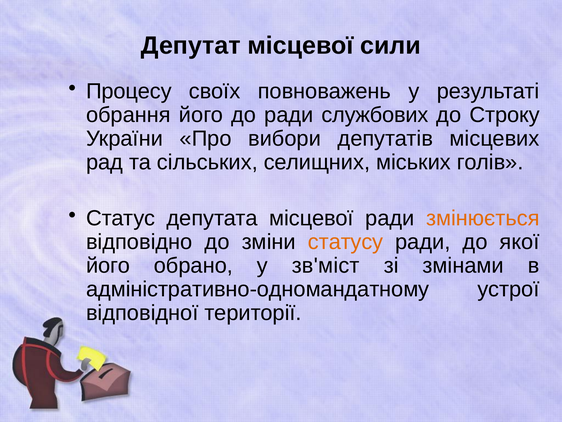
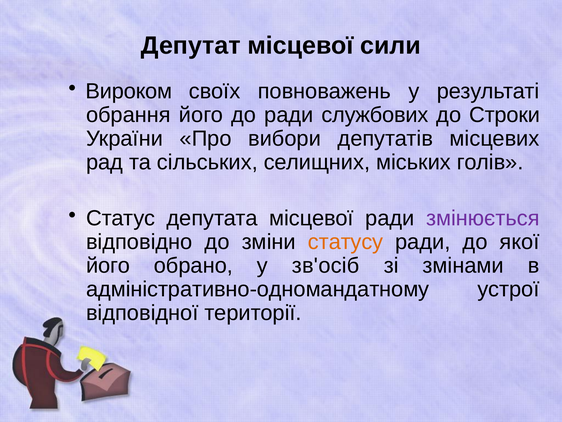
Процесу: Процесу -> Вироком (129, 91)
Строку: Строку -> Строки (505, 115)
змінюється colour: orange -> purple (483, 218)
зв'міст: зв'міст -> зв'осіб (326, 265)
